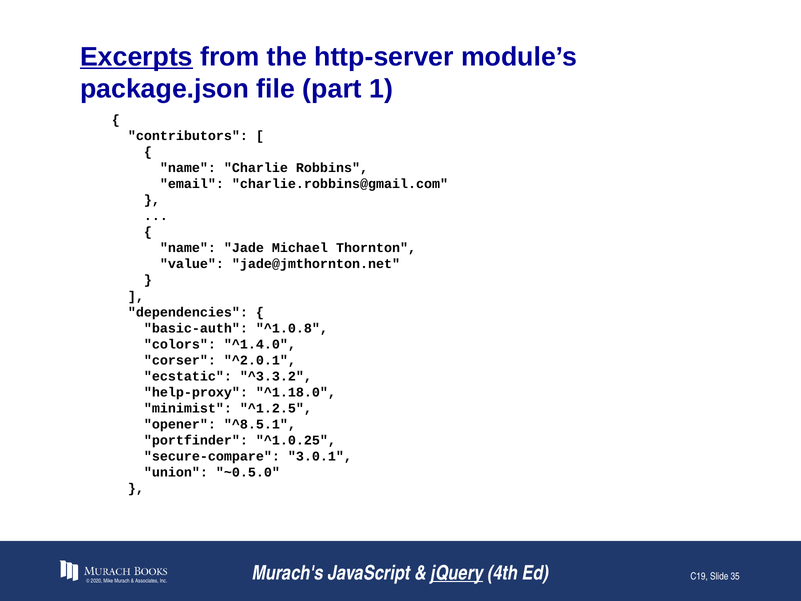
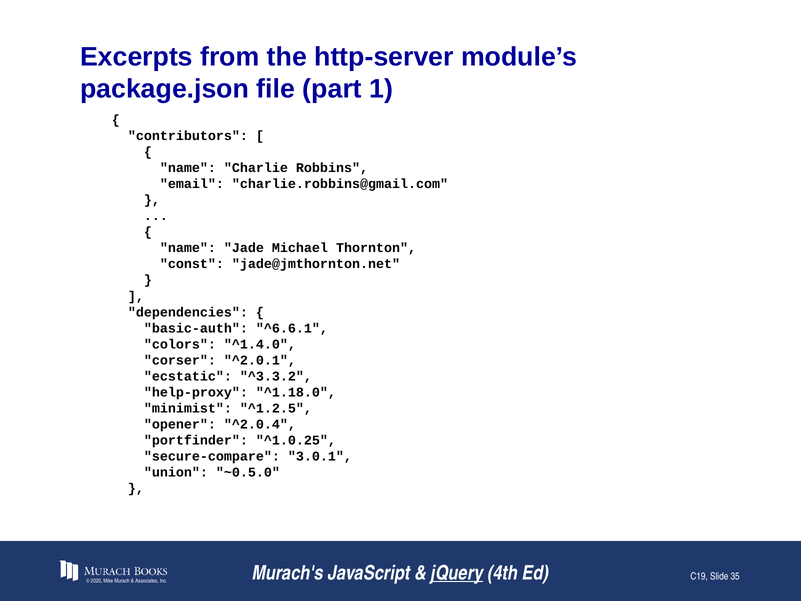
Excerpts underline: present -> none (136, 57)
value: value -> const (192, 264)
^1.0.8: ^1.0.8 -> ^6.6.1 (292, 328)
^8.5.1: ^8.5.1 -> ^2.0.4 (260, 424)
